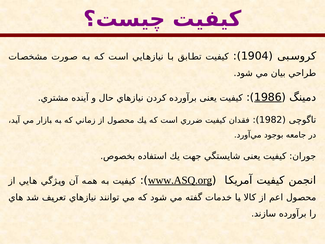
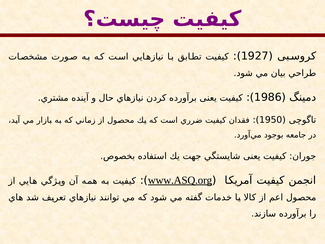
1904: 1904 -> 1927 (255, 56)
1986 underline: present -> none (268, 97)
1982: 1982 -> 1950 (271, 120)
